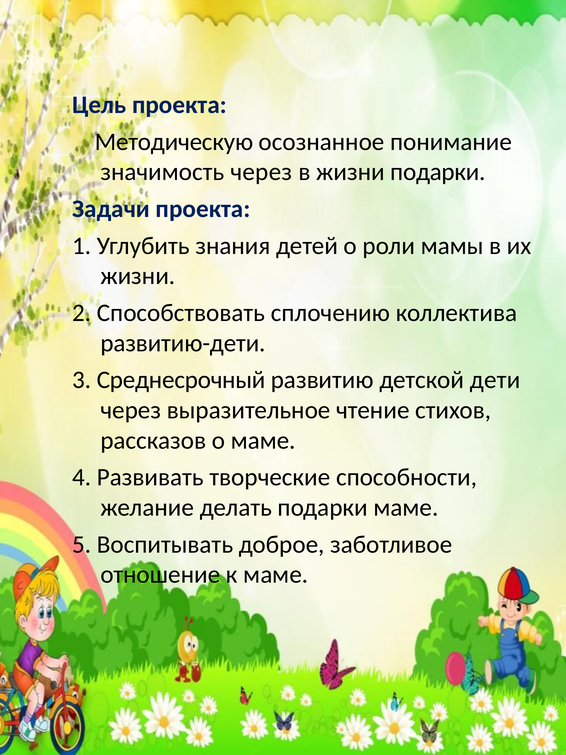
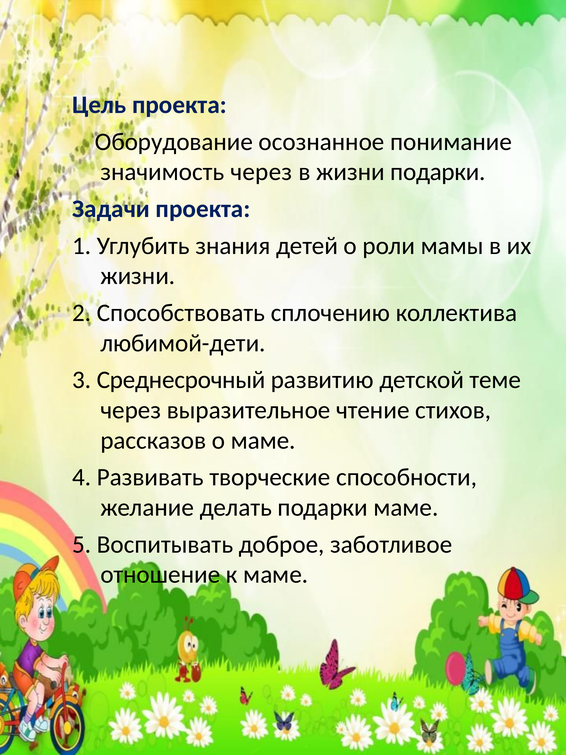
Методическую: Методическую -> Оборудование (174, 142)
развитию-дети: развитию-дети -> любимой-дети (183, 343)
дети: дети -> теме (495, 380)
